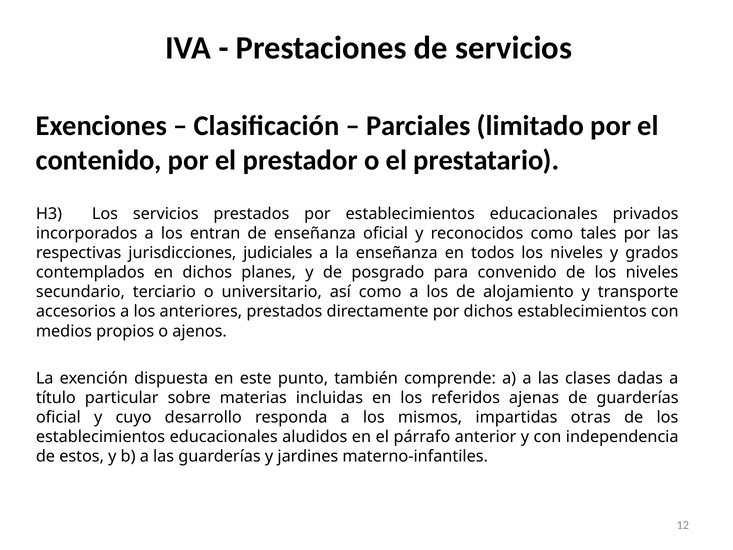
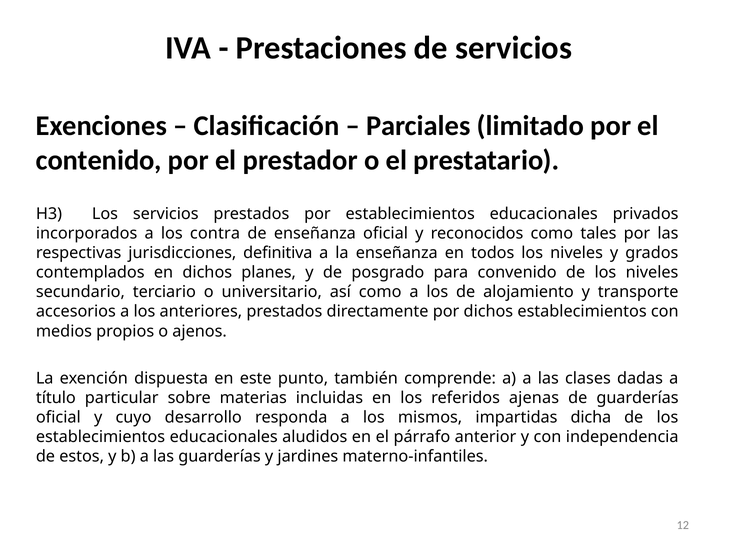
entran: entran -> contra (215, 233)
judiciales: judiciales -> definitiva (278, 253)
otras: otras -> dicha (591, 417)
